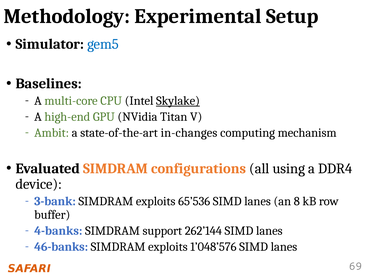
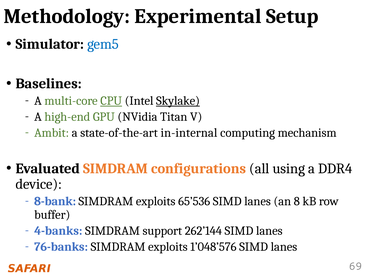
CPU underline: none -> present (111, 101)
in-changes: in-changes -> in-internal (189, 133)
3-bank: 3-bank -> 8-bank (55, 201)
46-banks: 46-banks -> 76-banks (61, 247)
